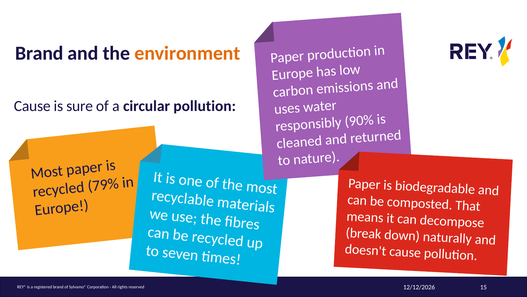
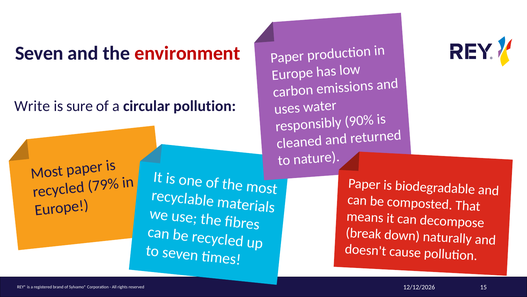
Brand: Brand -> Seven (39, 53)
environment colour: orange -> red (187, 53)
Cause: Cause -> Write (32, 106)
